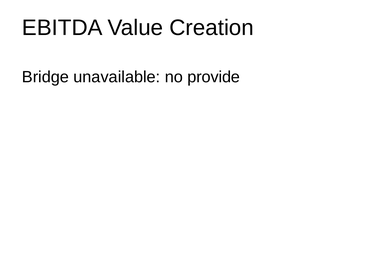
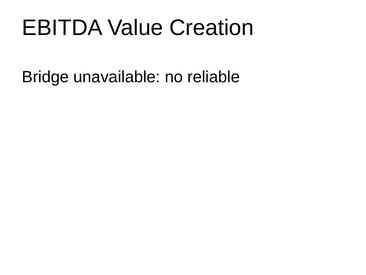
provide: provide -> reliable (214, 77)
